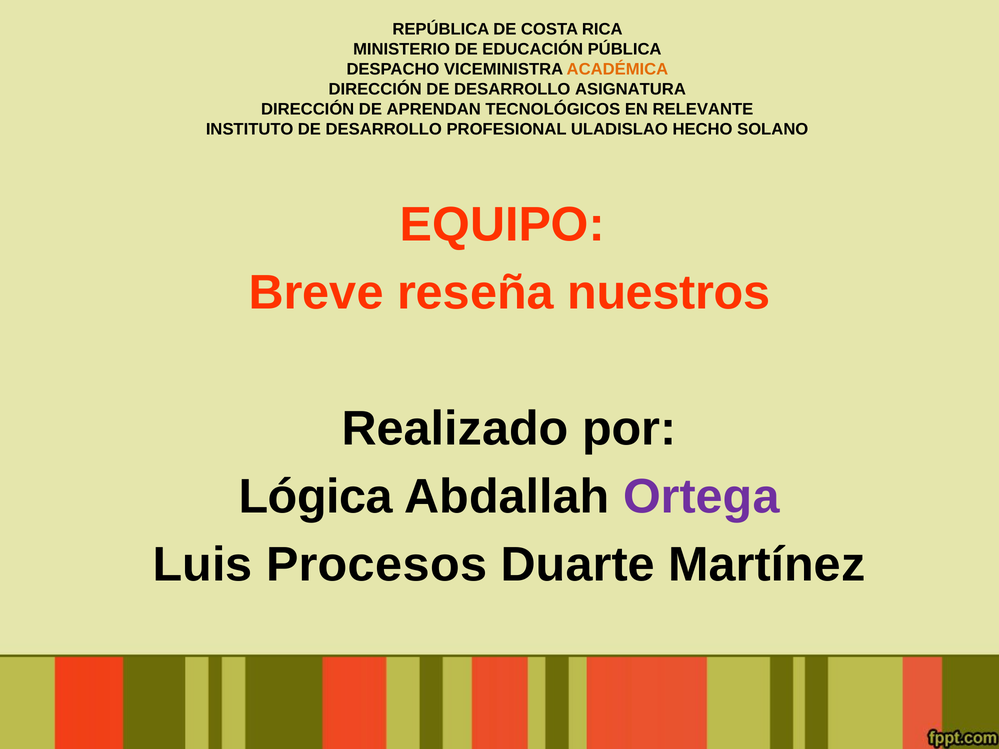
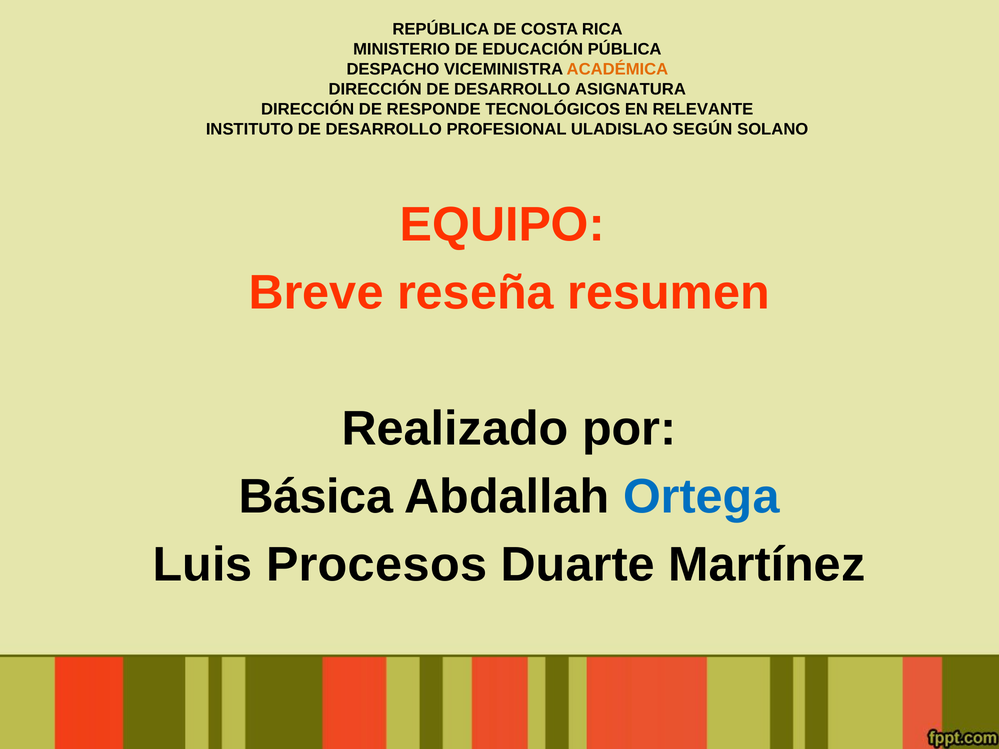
APRENDAN: APRENDAN -> RESPONDE (434, 109)
HECHO: HECHO -> SEGÚN (702, 129)
nuestros: nuestros -> resumen (669, 293)
Lógica: Lógica -> Básica (316, 497)
Ortega colour: purple -> blue (701, 497)
